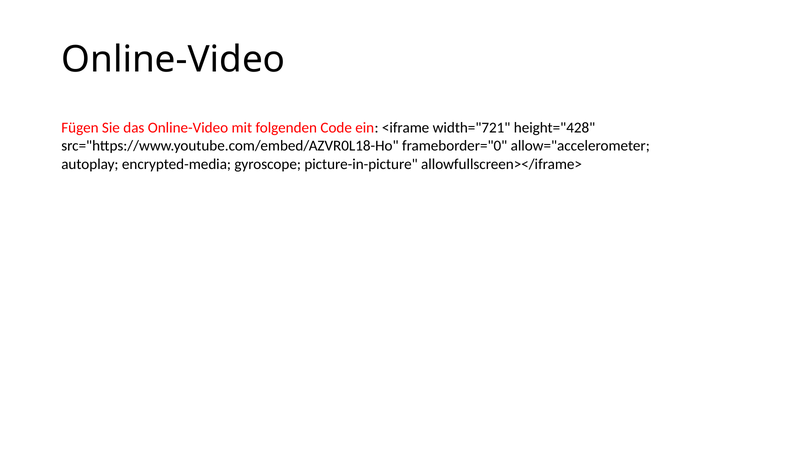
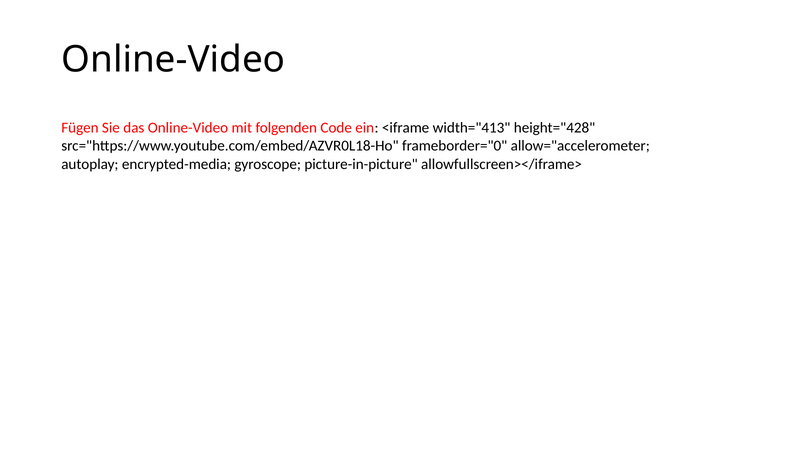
width="721: width="721 -> width="413 (472, 128)
